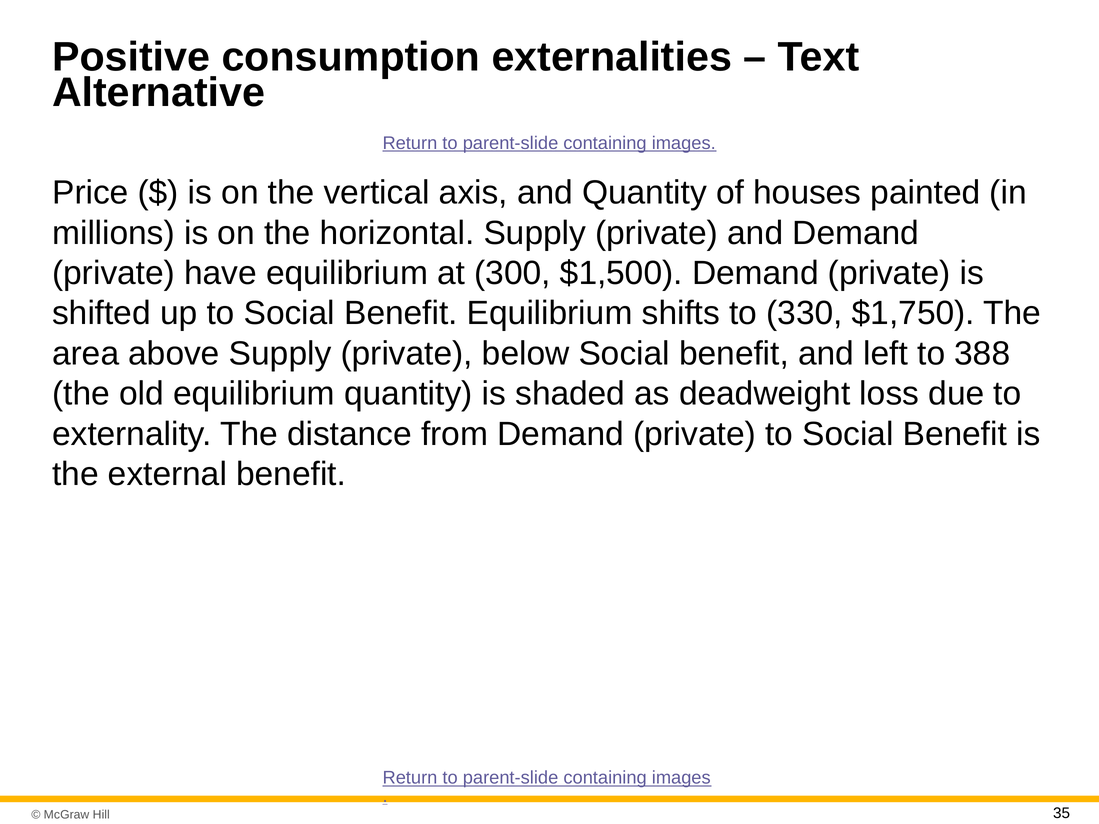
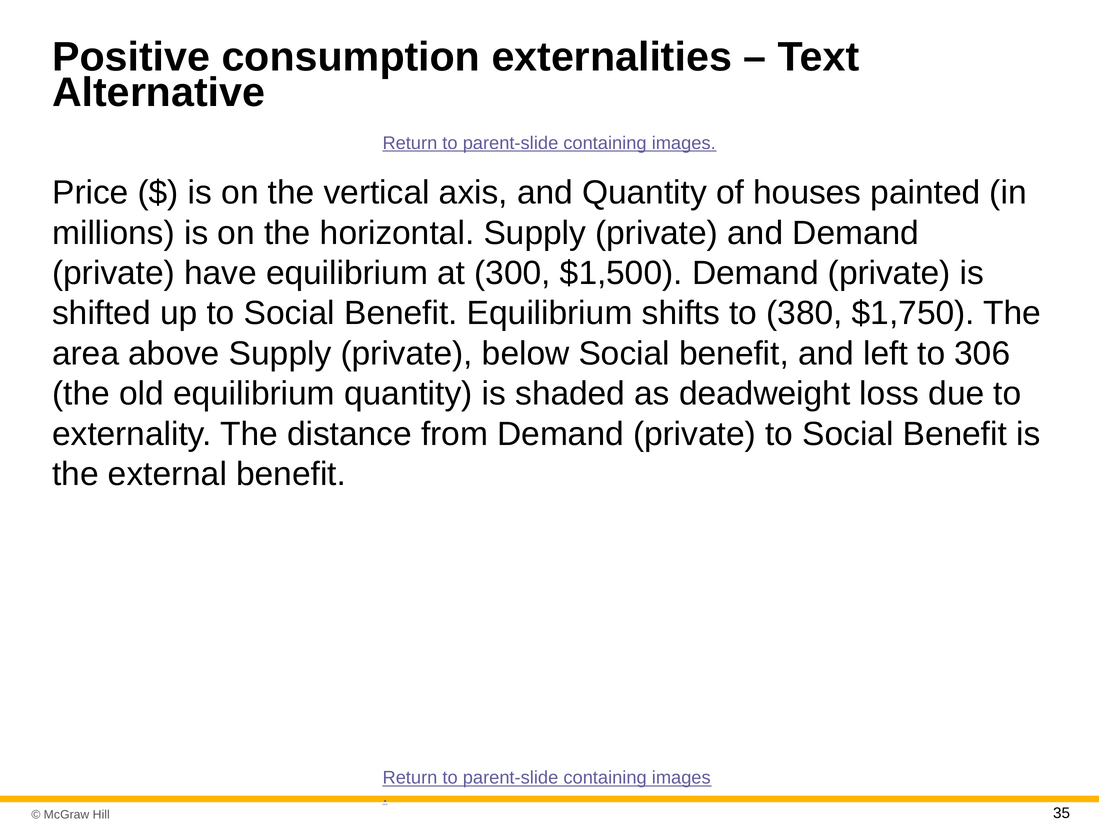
330: 330 -> 380 (804, 314)
388: 388 -> 306 (982, 354)
